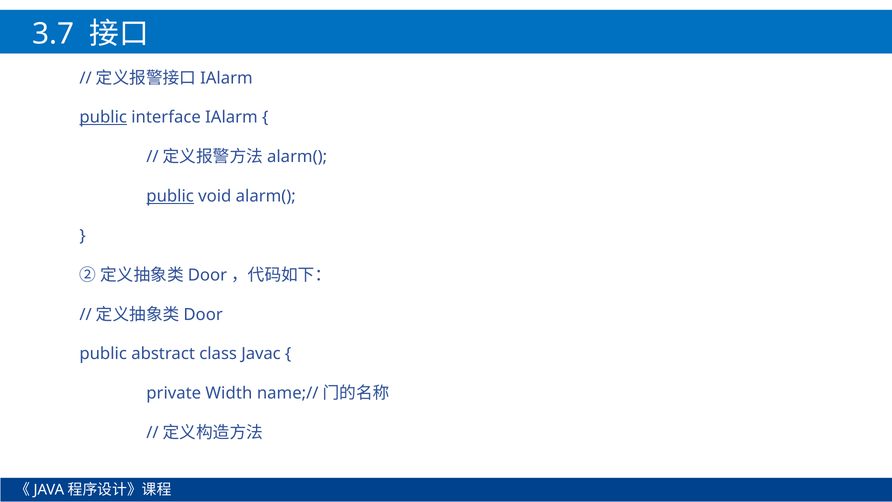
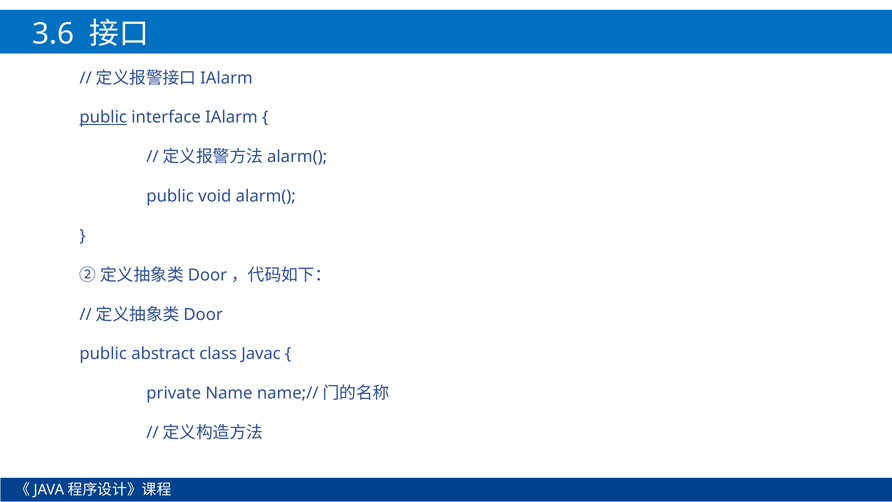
3.7: 3.7 -> 3.6 (53, 34)
public underline: present -> none (170, 196)
Width: Width -> Name (229, 393)
